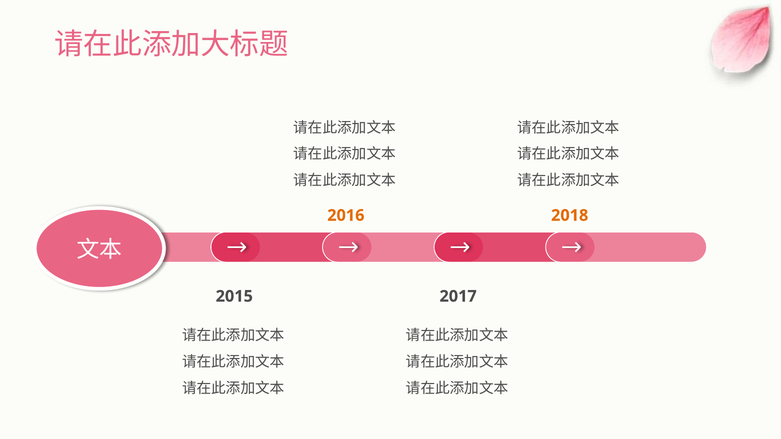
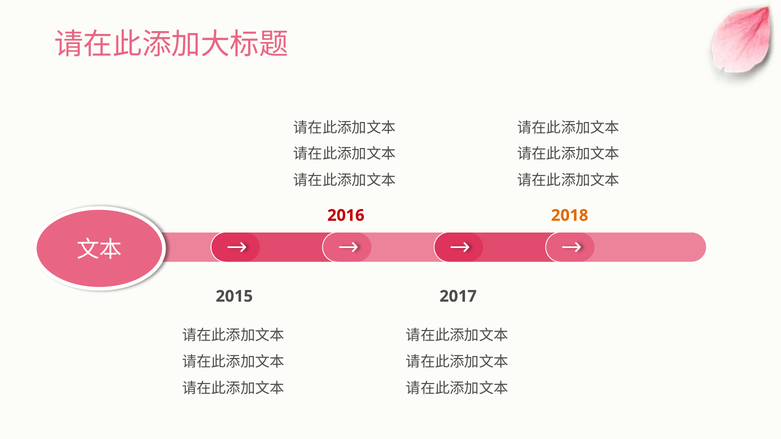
2016 colour: orange -> red (346, 216)
